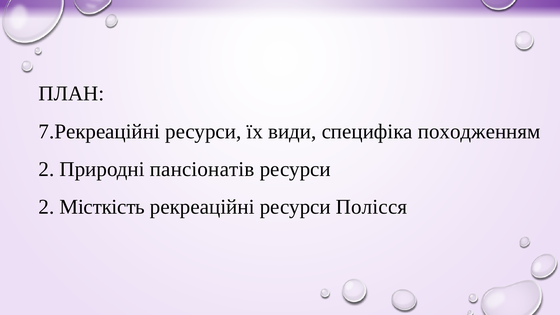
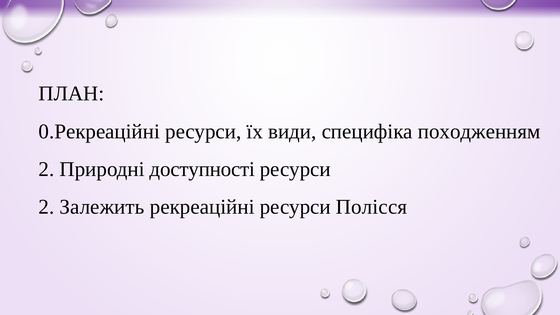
7.Рекреаційні: 7.Рекреаційні -> 0.Рекреаційні (99, 131)
пансіонатів: пансіонатів -> доступності (202, 169)
Місткість: Місткість -> Залежить (102, 207)
